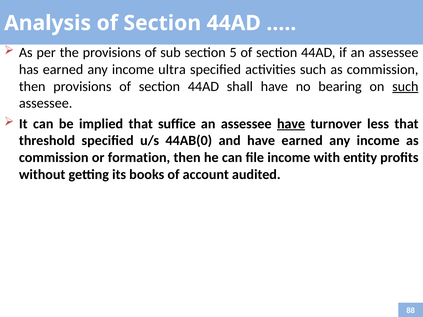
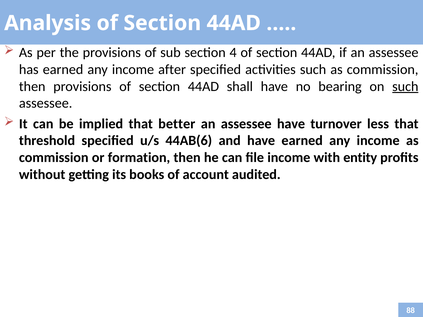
5: 5 -> 4 (233, 53)
ultra: ultra -> after (172, 70)
suffice: suffice -> better (177, 124)
have underline: present -> none (291, 124)
44AB(0: 44AB(0 -> 44AB(6 (189, 141)
